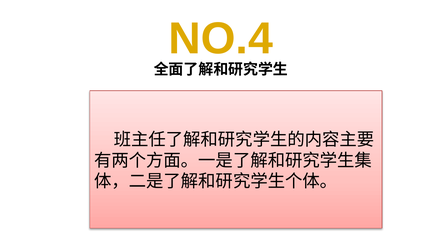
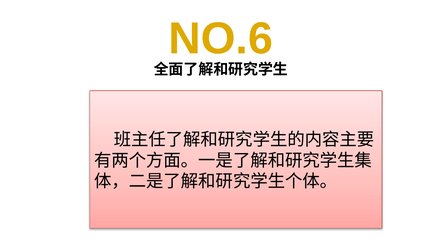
NO.4: NO.4 -> NO.6 (221, 39)
